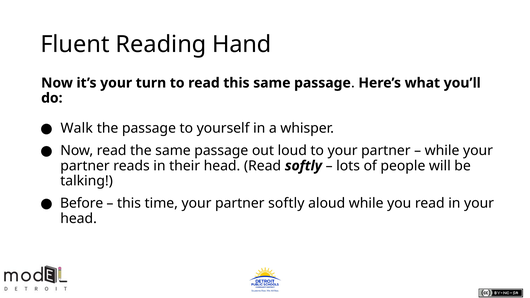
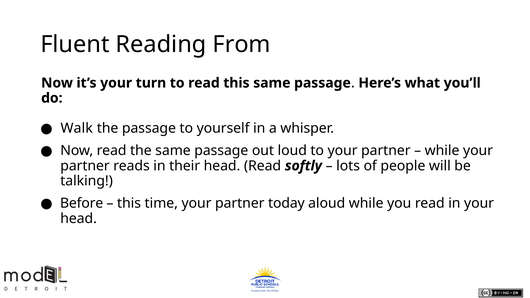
Hand: Hand -> From (242, 45)
partner softly: softly -> today (286, 203)
